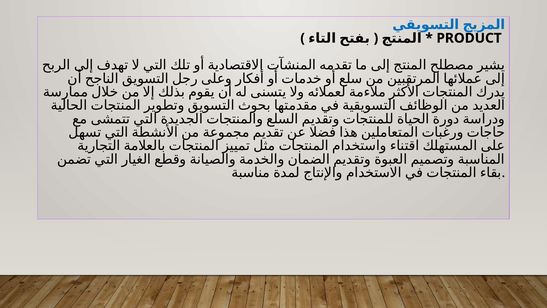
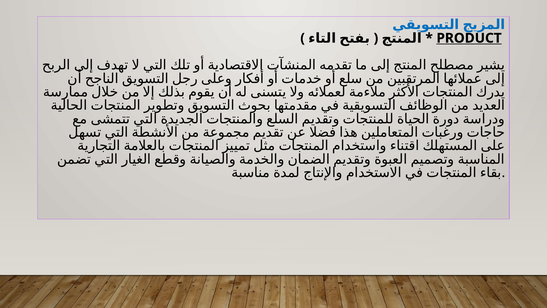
PRODUCT underline: none -> present (469, 38)
